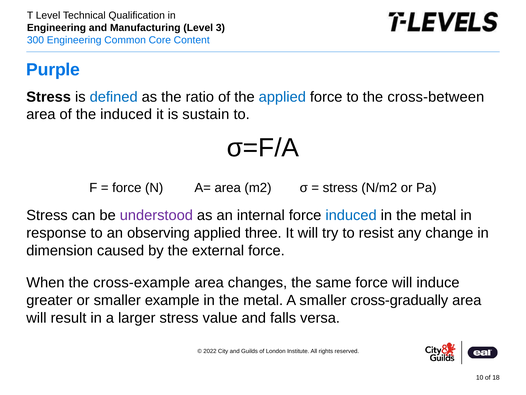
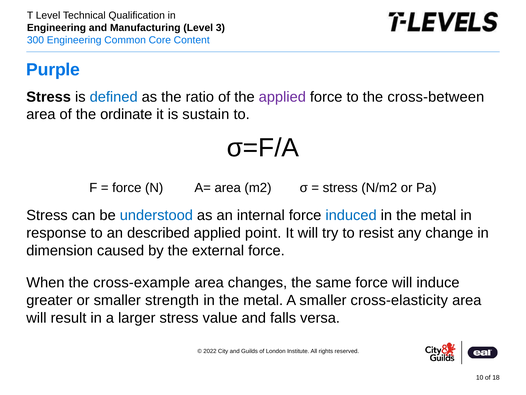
applied colour: blue -> purple (282, 97)
the induced: induced -> ordinate (126, 114)
understood colour: purple -> blue (156, 215)
observing: observing -> described (158, 233)
three: three -> point (263, 233)
example: example -> strength (172, 300)
cross-gradually: cross-gradually -> cross-elasticity (399, 300)
